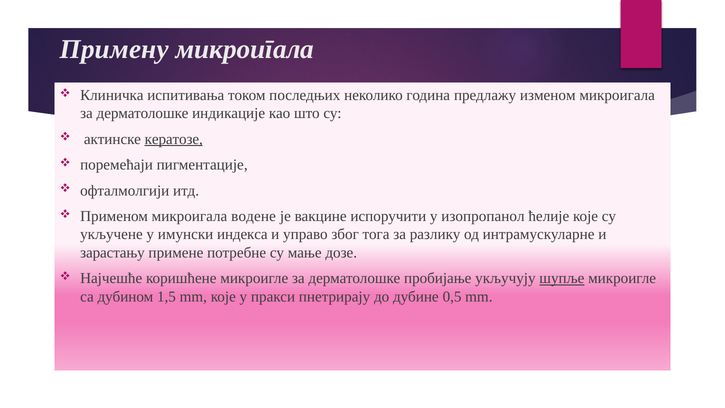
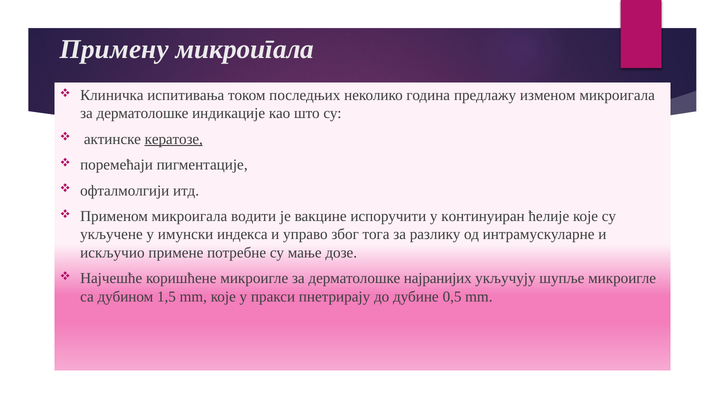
водене: водене -> водити (254, 216)
изопропанол: изопропанол -> континуиран (483, 216)
зарастању: зарастању -> искључио (112, 253)
пробијање: пробијање -> најранијих (438, 278)
шупље underline: present -> none (562, 278)
